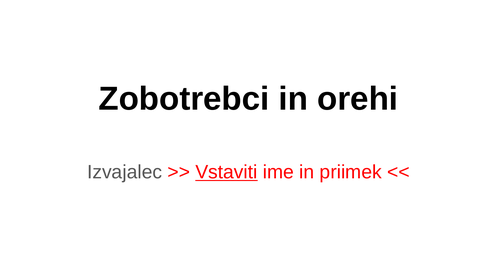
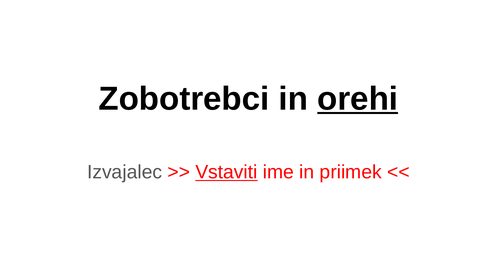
orehi underline: none -> present (358, 99)
